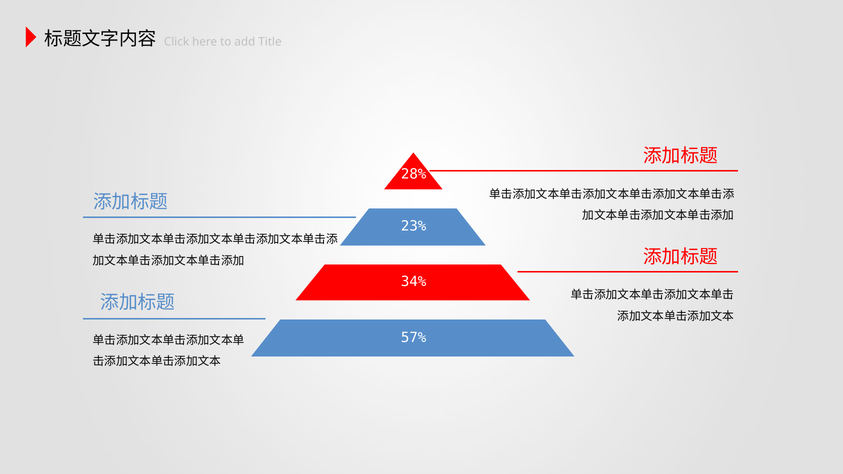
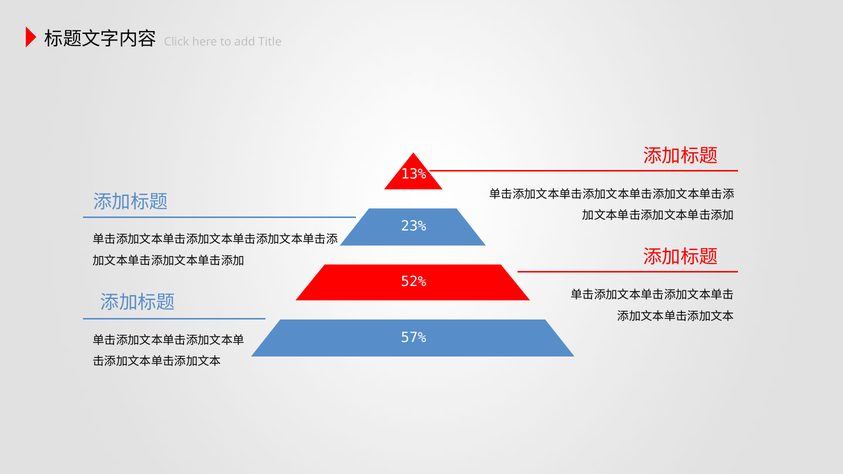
28%: 28% -> 13% (414, 174)
34%: 34% -> 52% (414, 282)
